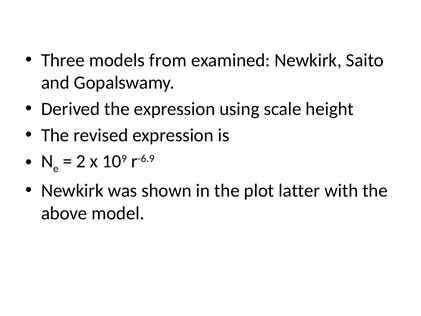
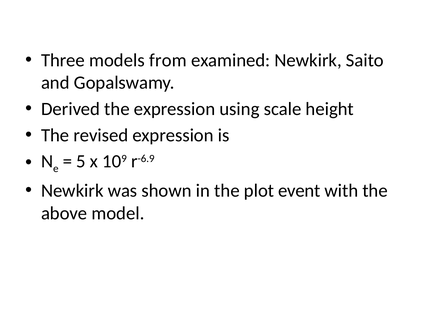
2: 2 -> 5 (81, 161)
latter: latter -> event (299, 191)
